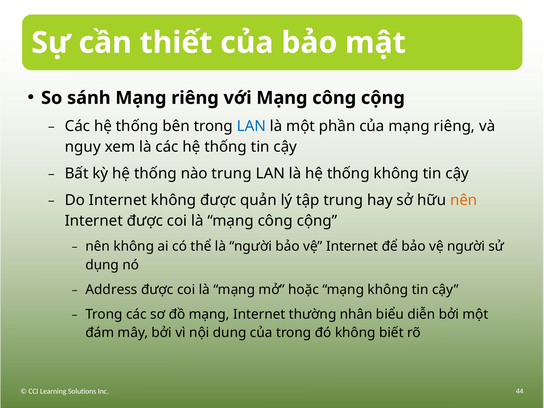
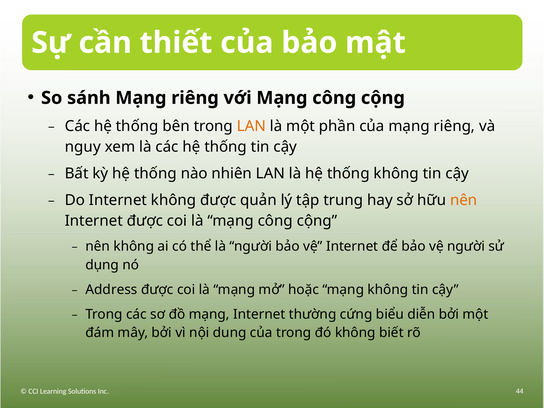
LAN colour: blue -> orange (251, 126)
nào trung: trung -> nhiên (232, 174)
nhân: nhân -> cứng (356, 314)
